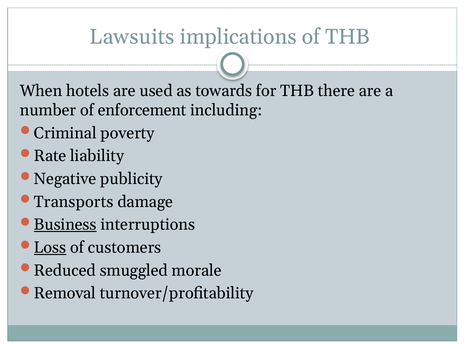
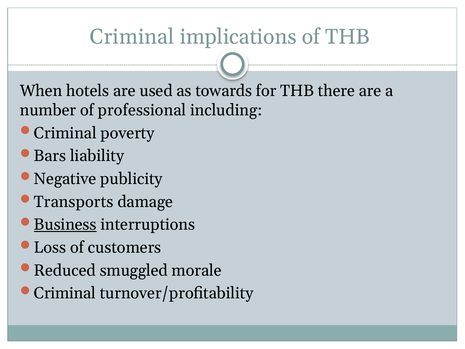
Lawsuits: Lawsuits -> Criminal (132, 37)
enforcement: enforcement -> professional (142, 110)
Rate: Rate -> Bars (50, 156)
Loss underline: present -> none (50, 247)
Removal: Removal -> Criminal (65, 293)
